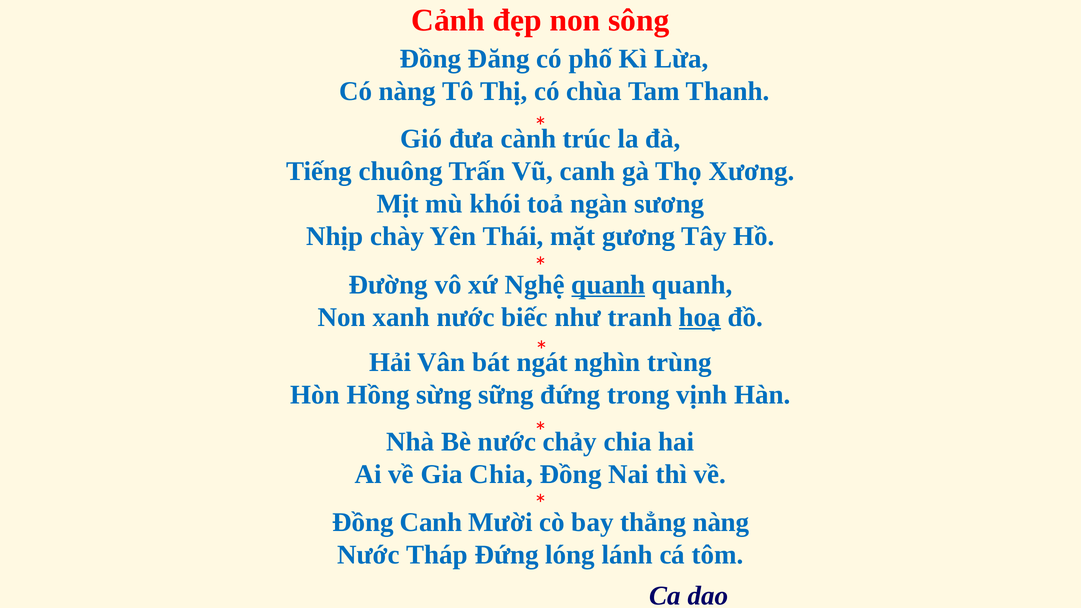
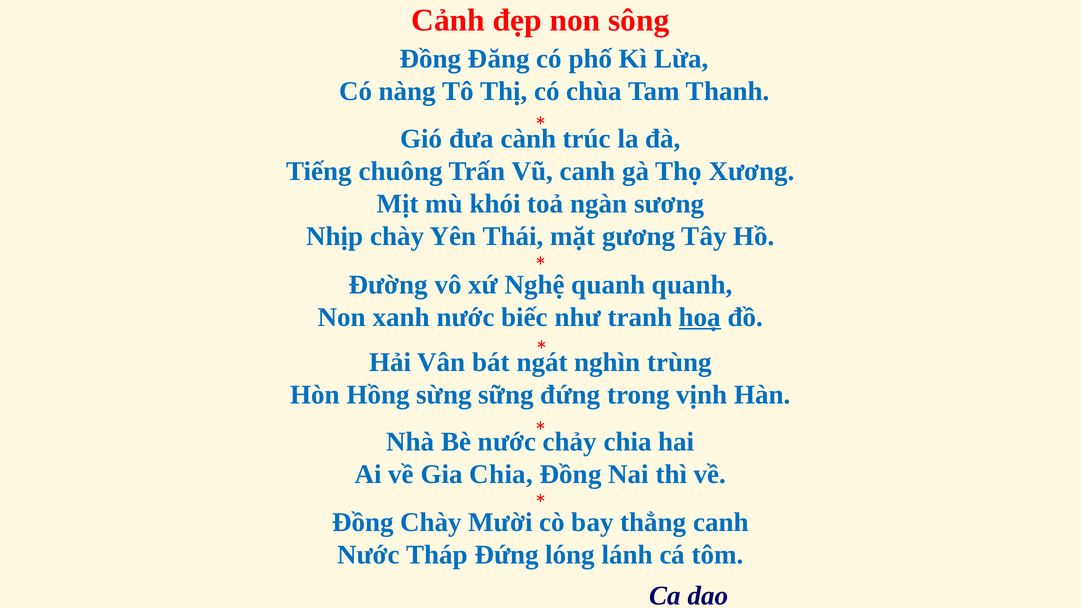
quanh underline: present -> none (608, 285)
Đồng Canh: Canh -> Chày (431, 522)
thẳng nàng: nàng -> canh (721, 522)
